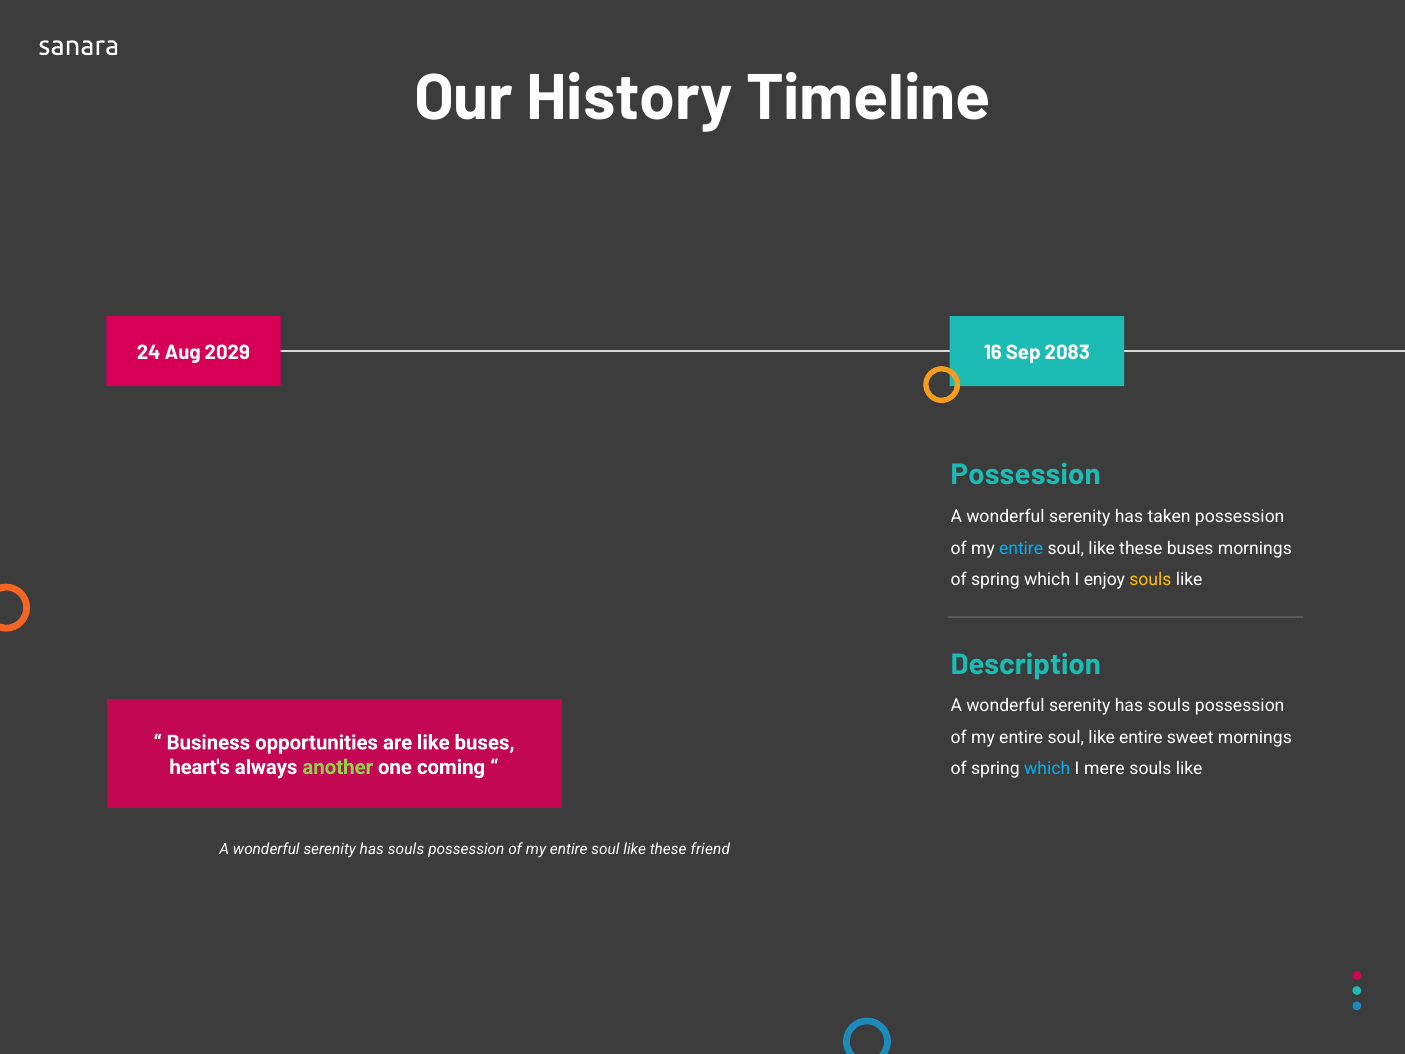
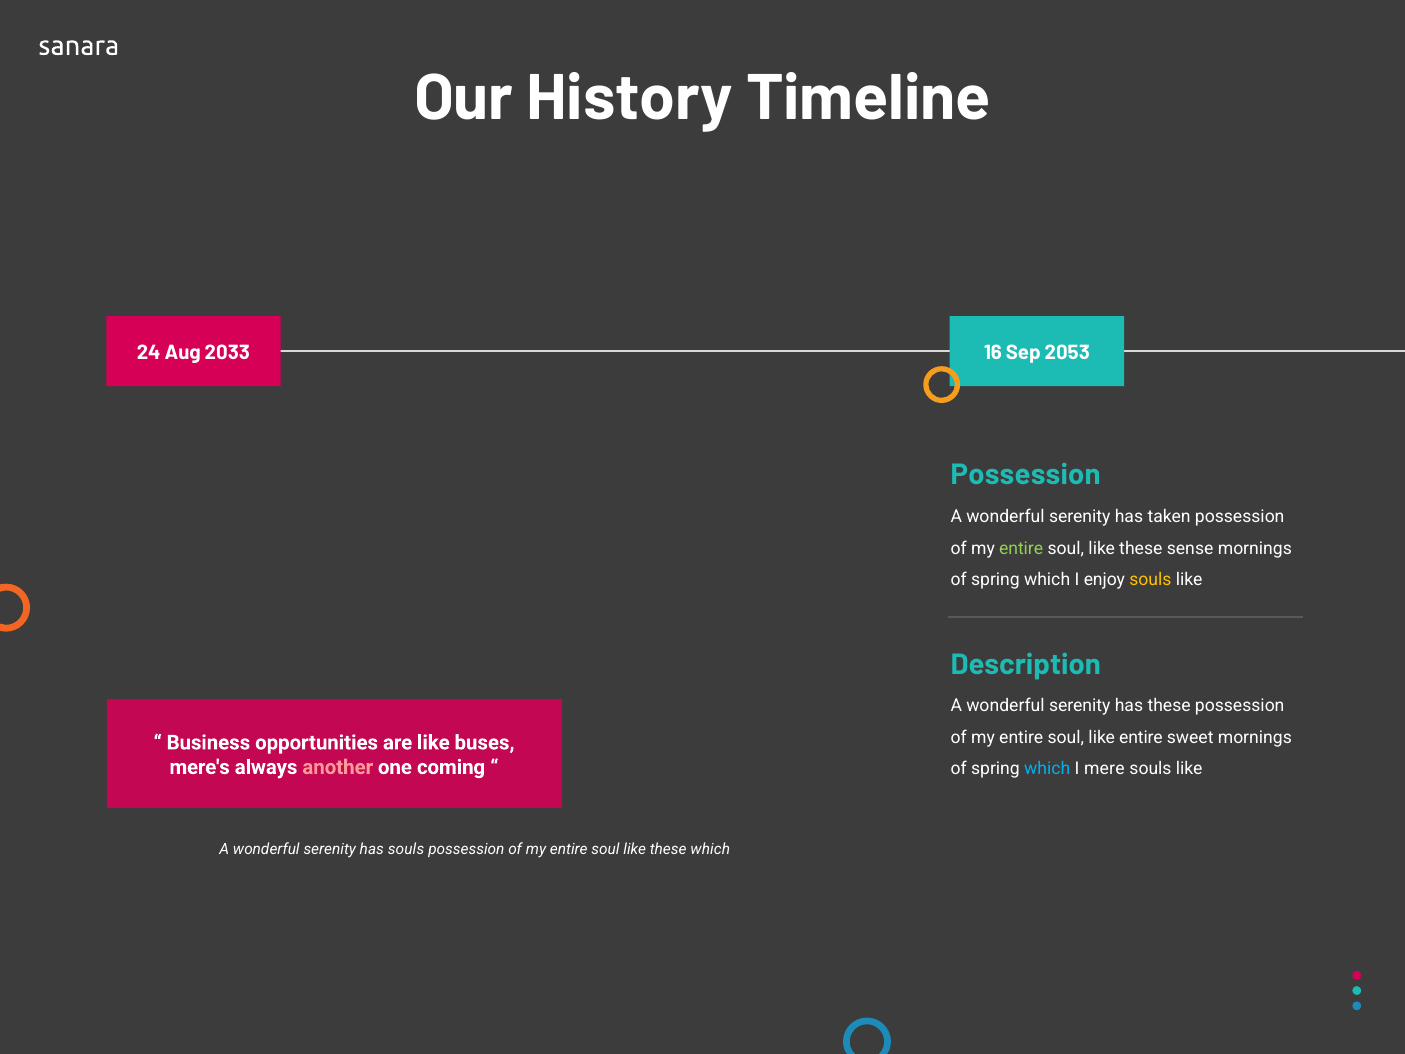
2029: 2029 -> 2033 (227, 353)
2083: 2083 -> 2053 (1067, 353)
entire colour: light blue -> light green (1021, 548)
these buses: buses -> sense (1190, 548)
souls: souls -> these (1169, 706)
heart's: heart's -> mere's (200, 767)
another colour: light green -> pink (338, 767)
these friend: friend -> which (710, 849)
